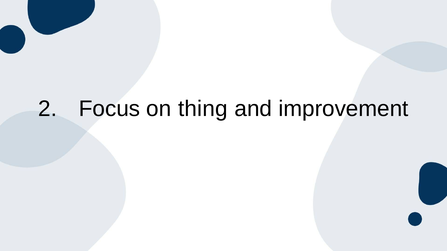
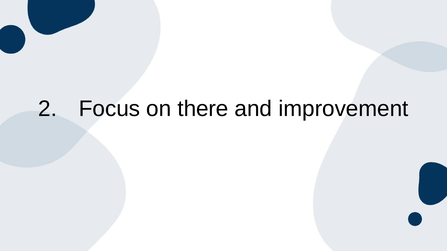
thing: thing -> there (203, 109)
